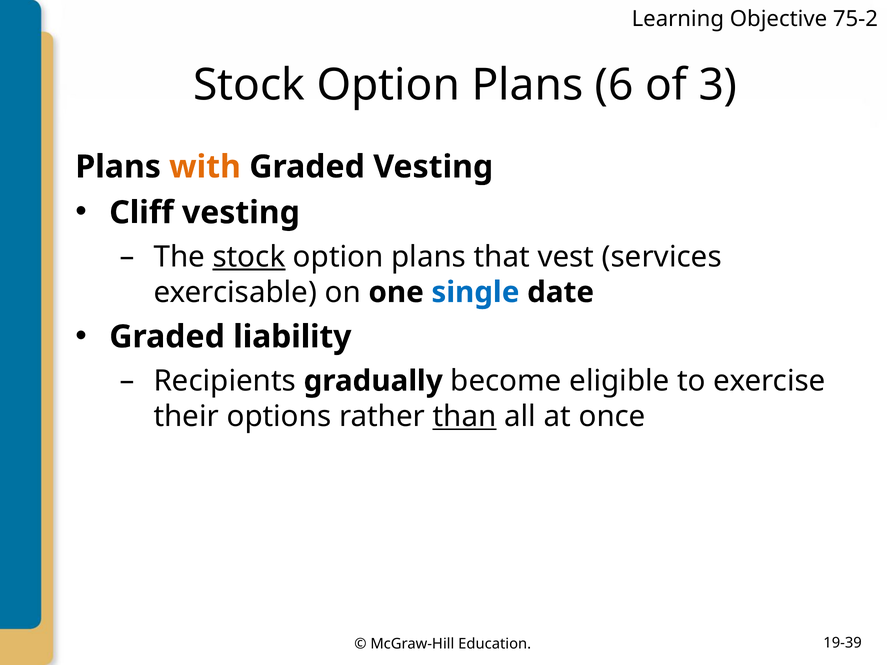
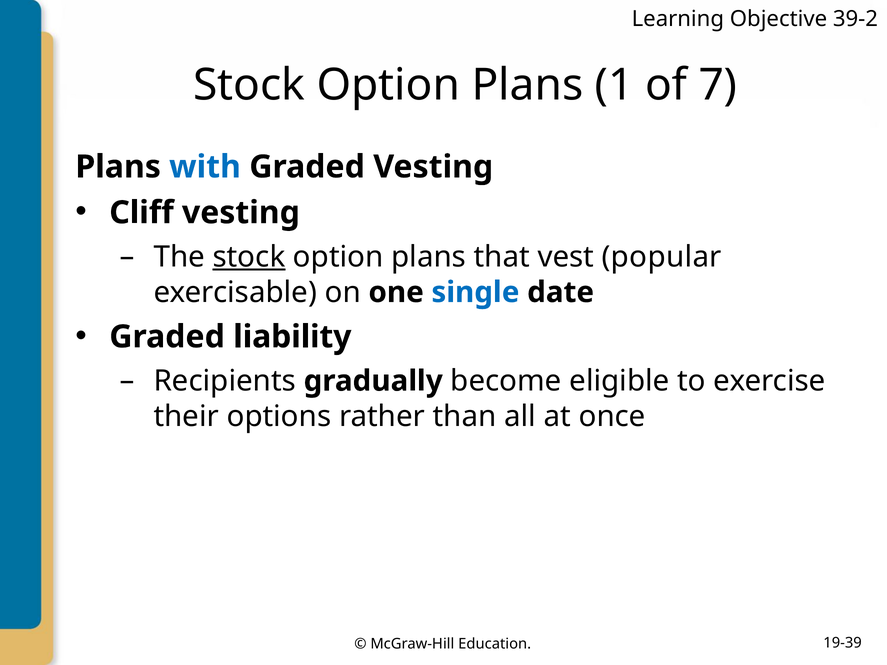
75-2: 75-2 -> 39-2 (855, 19)
6: 6 -> 1 (614, 85)
3: 3 -> 7 (718, 85)
with colour: orange -> blue (205, 167)
services: services -> popular (662, 257)
than underline: present -> none (465, 417)
